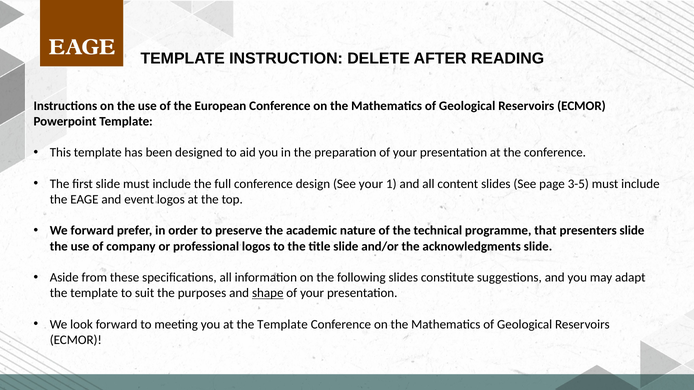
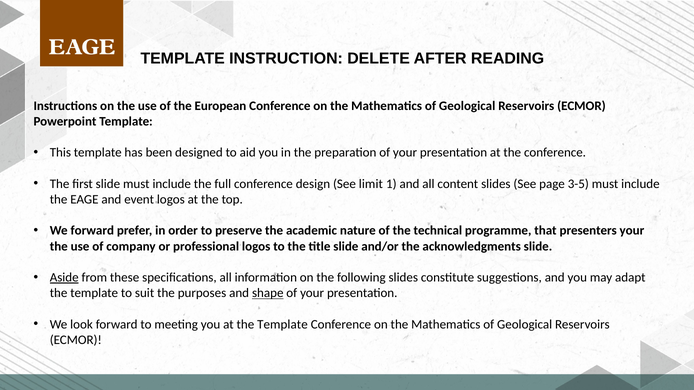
See your: your -> limit (371, 184)
presenters slide: slide -> your (632, 231)
Aside underline: none -> present (64, 278)
